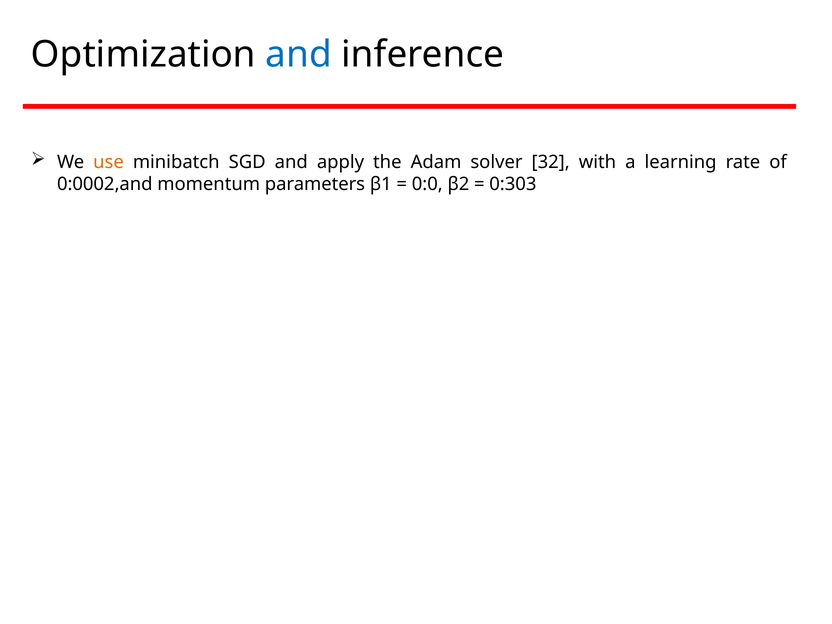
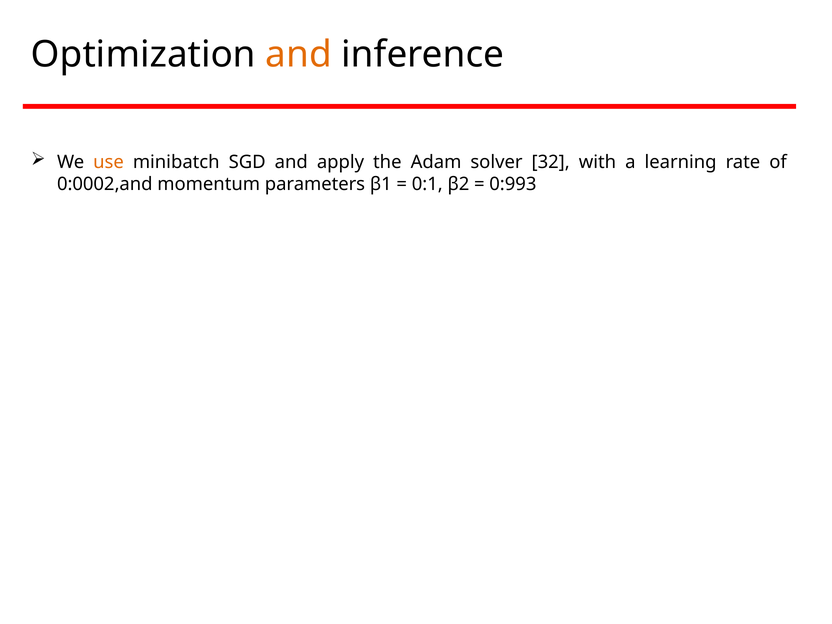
and colour: blue -> orange (299, 55)
0:0: 0:0 -> 0:1 (427, 184)
0:303: 0:303 -> 0:993 (513, 184)
